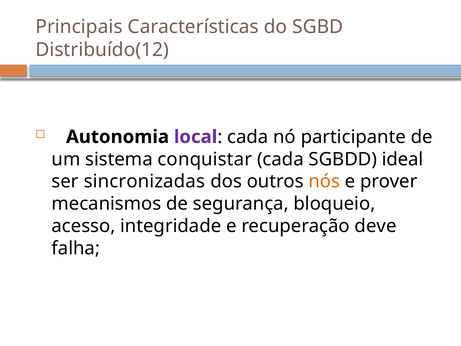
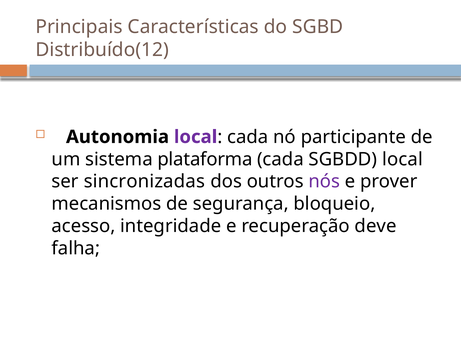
conquistar: conquistar -> plataforma (205, 159)
SGBDD ideal: ideal -> local (403, 159)
nós colour: orange -> purple (324, 181)
